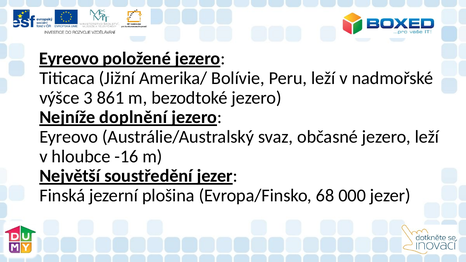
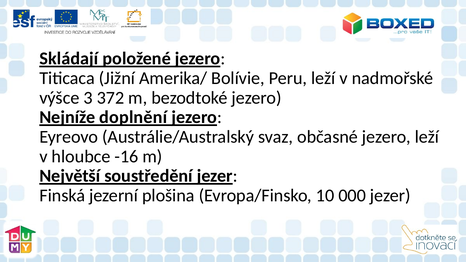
Eyreovo: Eyreovo -> Skládají (69, 59)
861: 861 -> 372 (110, 98)
68: 68 -> 10 (325, 196)
